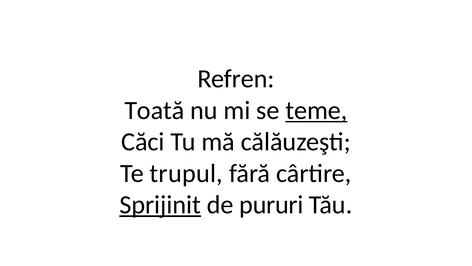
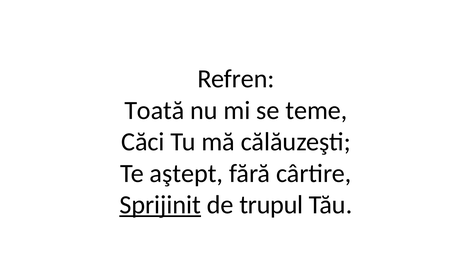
teme underline: present -> none (316, 110)
trupul: trupul -> aştept (186, 173)
pururi: pururi -> trupul (271, 205)
